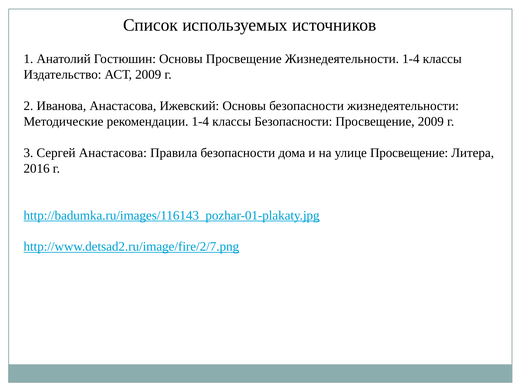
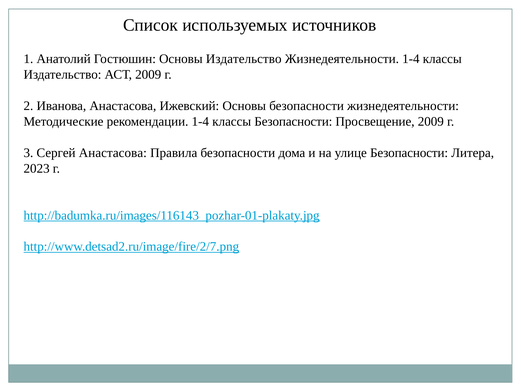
Основы Просвещение: Просвещение -> Издательство (244, 59)
улице Просвещение: Просвещение -> Безопасности (409, 153)
2016: 2016 -> 2023 (37, 168)
